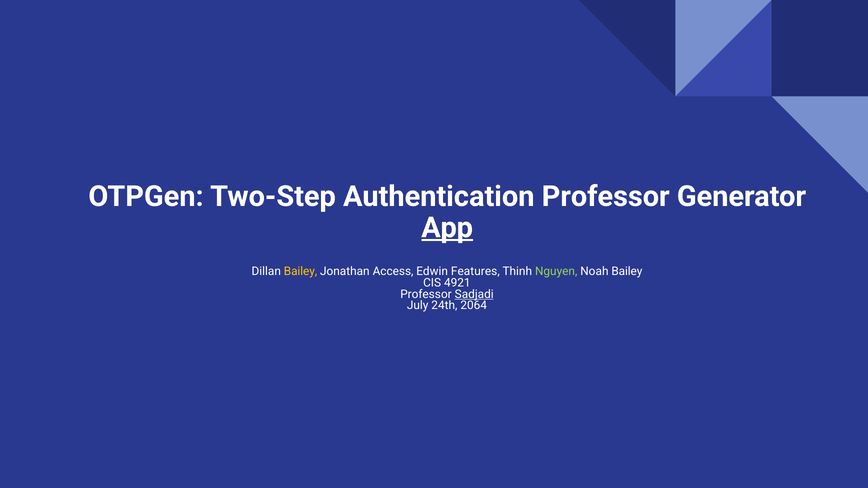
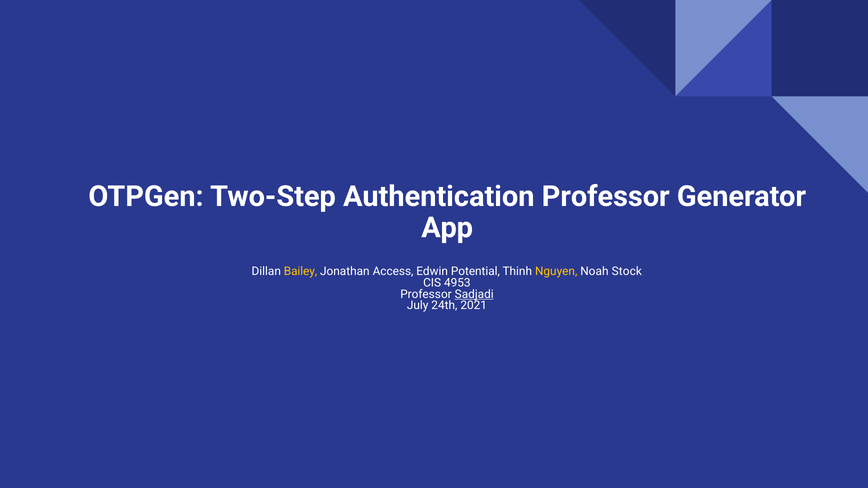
App underline: present -> none (447, 228)
Features: Features -> Potential (475, 272)
Nguyen colour: light green -> yellow (556, 272)
Noah Bailey: Bailey -> Stock (627, 272)
4921: 4921 -> 4953 (457, 283)
2064: 2064 -> 2021 (474, 306)
